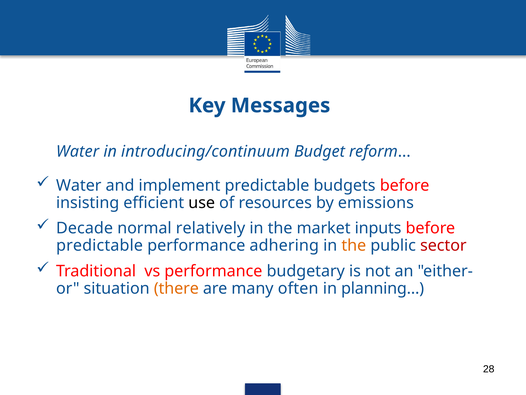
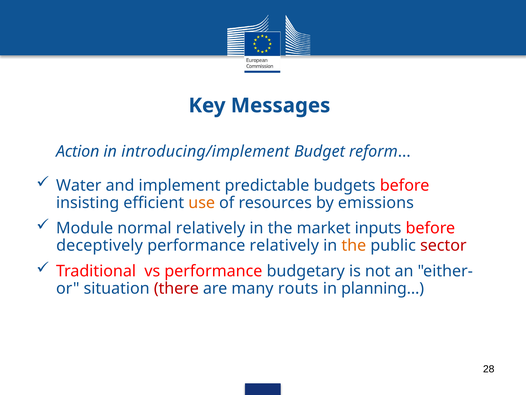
Water: Water -> Action (78, 151)
introducing/continuum: introducing/continuum -> introducing/implement (205, 151)
use colour: black -> orange (202, 203)
Decade: Decade -> Module (85, 228)
predictable: predictable -> deceptively (100, 245)
performance adhering: adhering -> relatively (284, 245)
there colour: orange -> red (176, 288)
often: often -> routs (298, 288)
